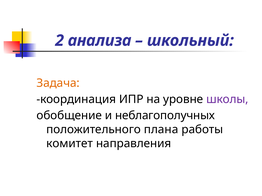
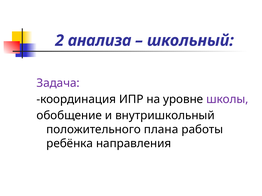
Задача colour: orange -> purple (58, 83)
неблагополучных: неблагополучных -> внутришкольный (165, 116)
комитет: комитет -> ребёнка (70, 144)
